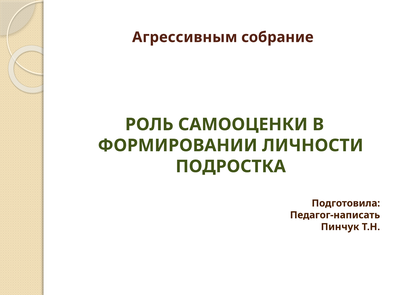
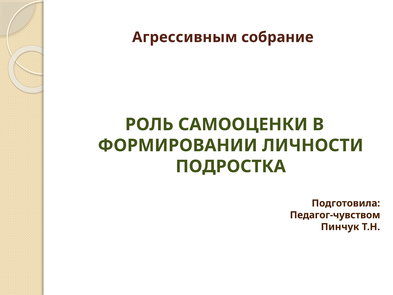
Педагог-написать: Педагог-написать -> Педагог-чувством (335, 215)
